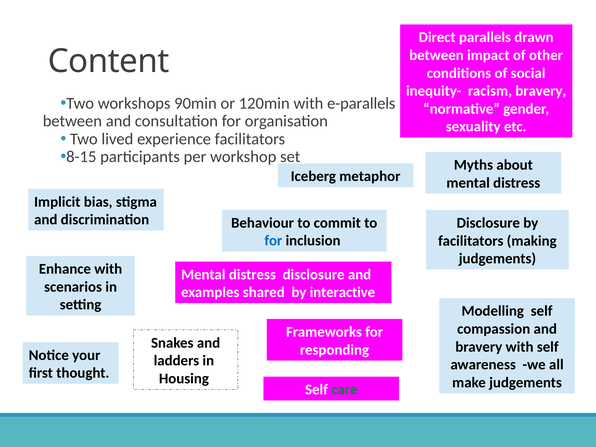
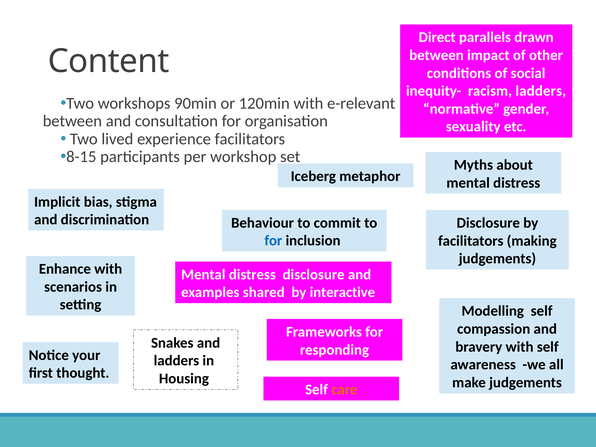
racism bravery: bravery -> ladders (541, 91)
e-parallels: e-parallels -> e-relevant (361, 103)
care colour: green -> orange (344, 390)
